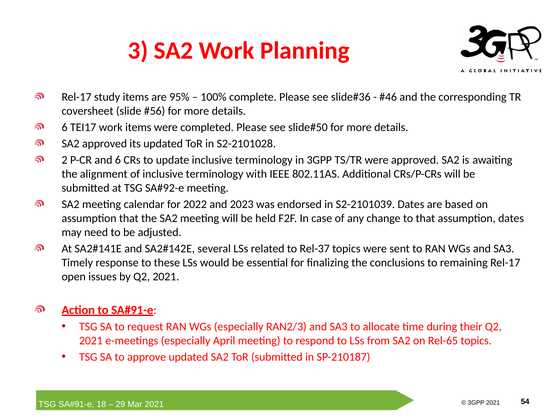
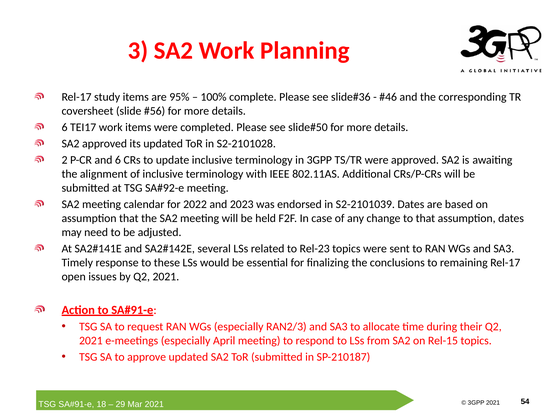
Rel-37: Rel-37 -> Rel-23 (315, 249)
Rel-65: Rel-65 -> Rel-15 (443, 341)
